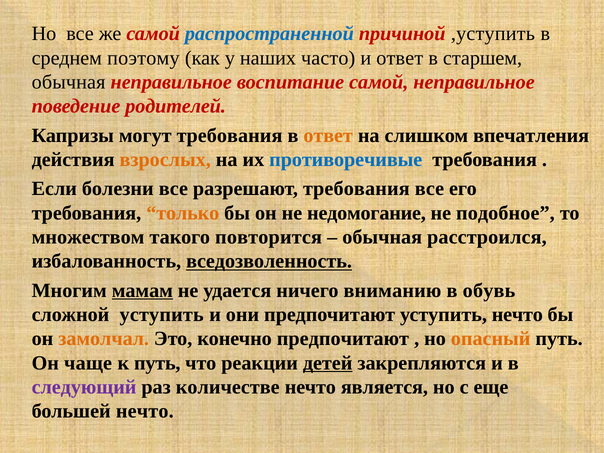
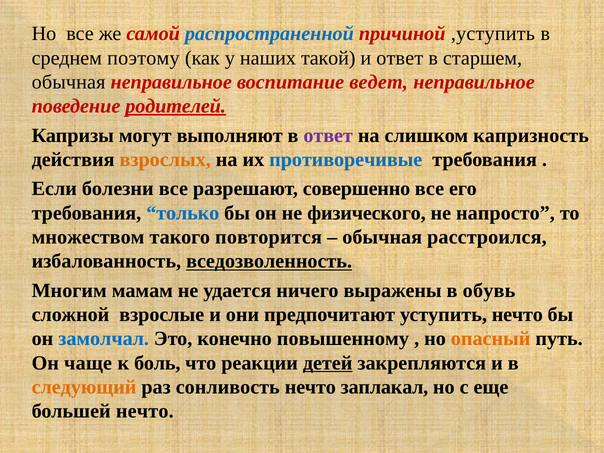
часто: часто -> такой (328, 58)
воспитание самой: самой -> ведет (379, 82)
родителей underline: none -> present (176, 106)
могут требования: требования -> выполняют (230, 135)
ответ colour: orange -> purple (328, 135)
впечатления: впечатления -> капризность (531, 135)
разрешают требования: требования -> совершенно (357, 189)
только colour: orange -> blue (183, 213)
недомогание: недомогание -> физического (366, 213)
подобное: подобное -> напросто (505, 213)
мамам underline: present -> none (142, 290)
вниманию: вниманию -> выражены (393, 290)
сложной уступить: уступить -> взрослые (162, 315)
замолчал colour: orange -> blue (104, 339)
конечно предпочитают: предпочитают -> повышенному (343, 339)
к путь: путь -> боль (157, 363)
следующий colour: purple -> orange (84, 387)
количестве: количестве -> сонливость (228, 387)
является: является -> заплакал (385, 387)
